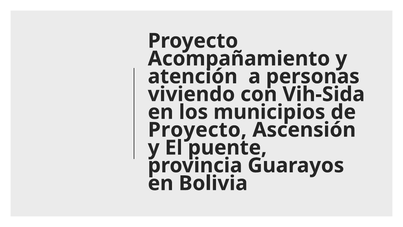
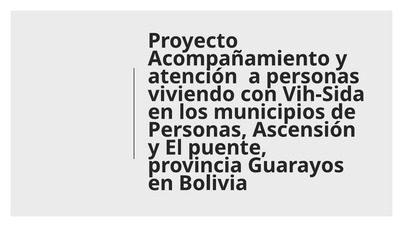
Proyecto: Proyecto -> Personas (197, 130)
